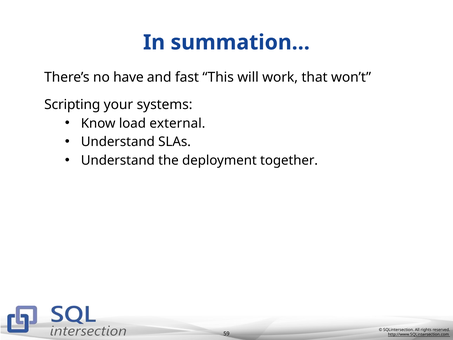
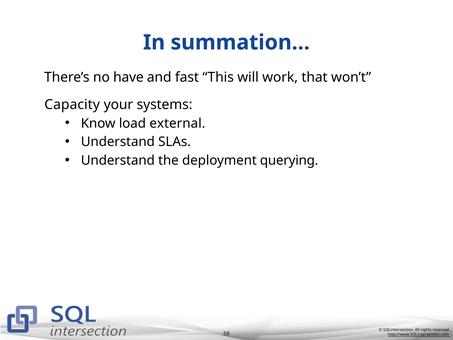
Scripting: Scripting -> Capacity (72, 104)
together: together -> querying (289, 160)
